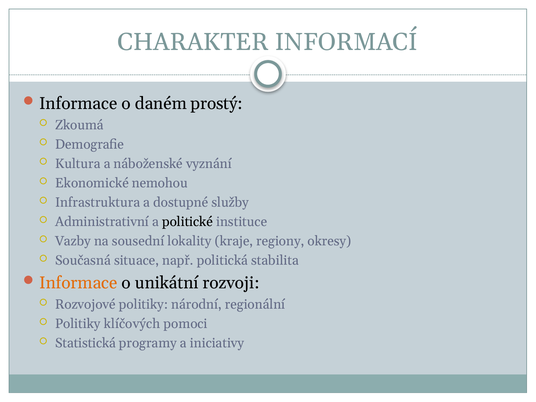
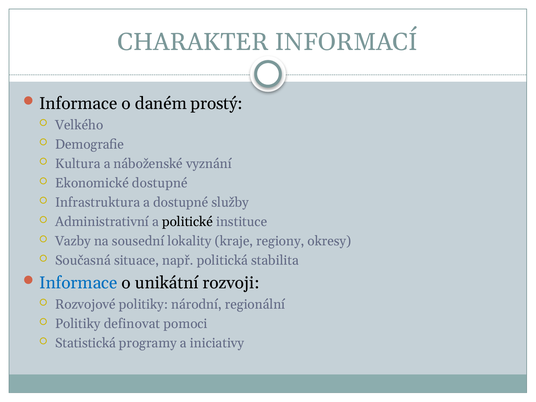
Zkoumá: Zkoumá -> Velkého (79, 125)
Ekonomické nemohou: nemohou -> dostupné (160, 183)
Informace colour: orange -> blue (78, 283)
klíčových: klíčových -> definovat (132, 324)
